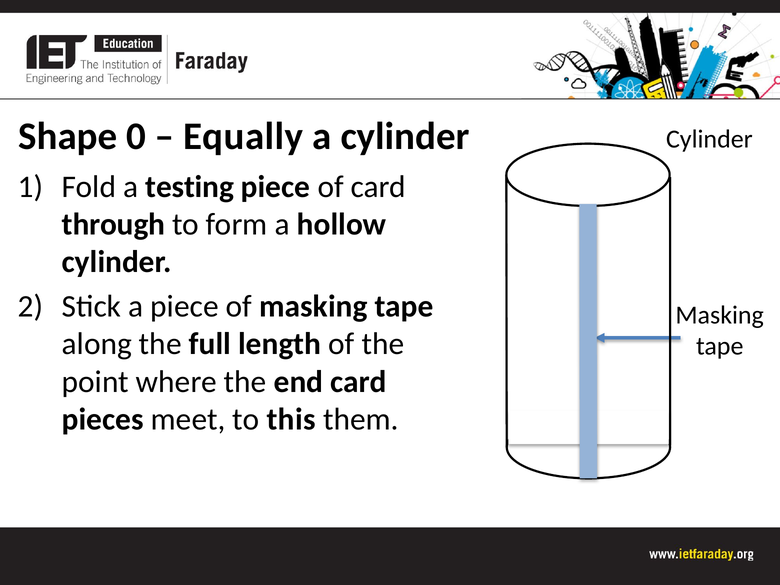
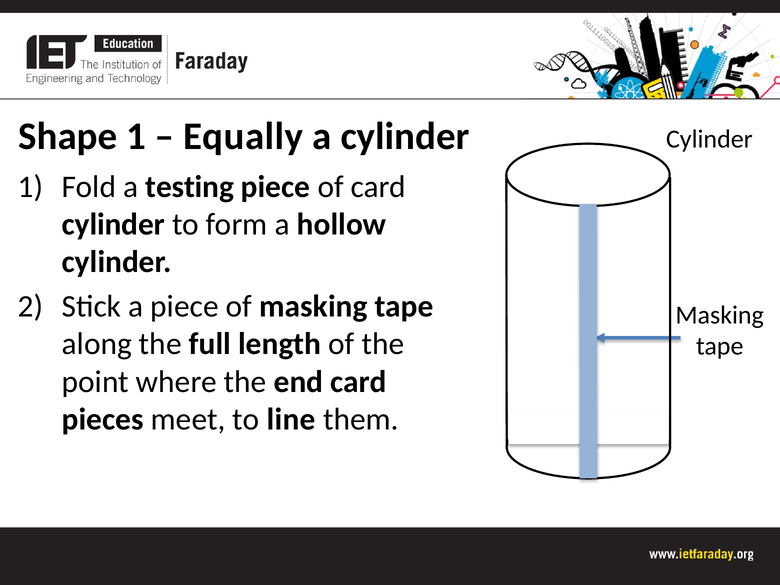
Shape 0: 0 -> 1 (136, 137)
through: through -> cylinder (113, 224)
this: this -> line (291, 419)
